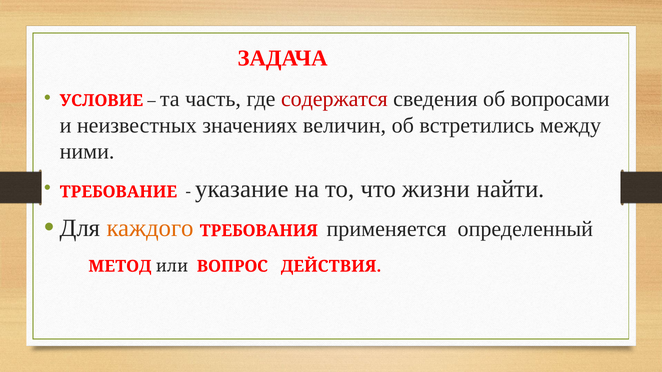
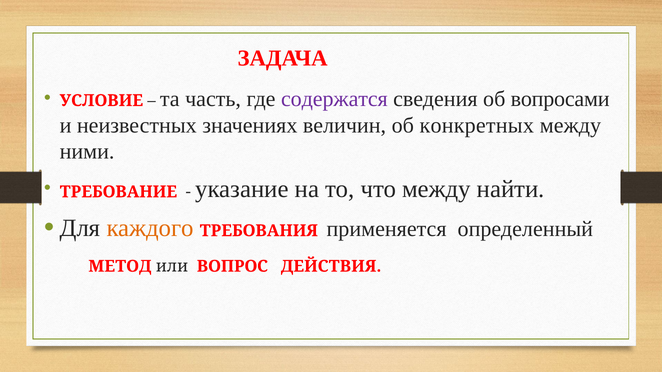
содержатся colour: red -> purple (334, 99)
встретились: встретились -> конкретных (477, 125)
что жизни: жизни -> между (436, 189)
